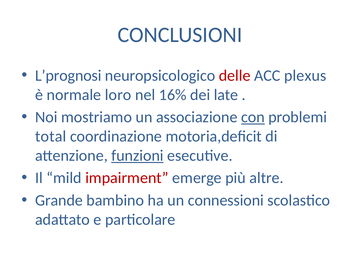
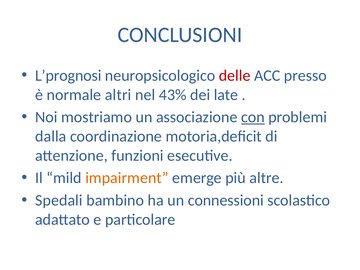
plexus: plexus -> presso (305, 76)
loro: loro -> altri (118, 95)
16%: 16% -> 43% (173, 95)
total: total -> dalla (51, 136)
funzioni underline: present -> none (137, 156)
impairment colour: red -> orange (127, 178)
Grande: Grande -> Spedali (59, 200)
